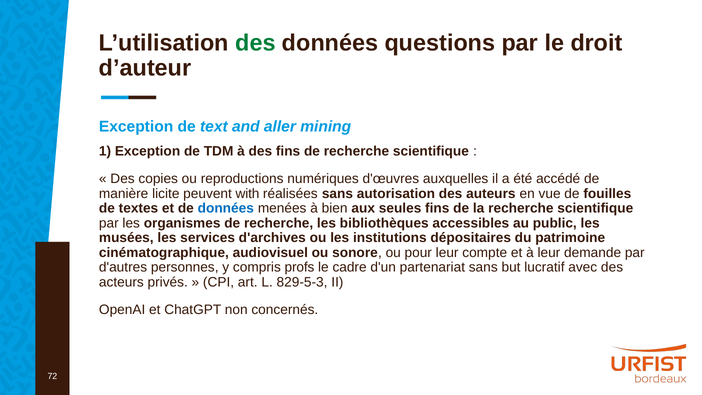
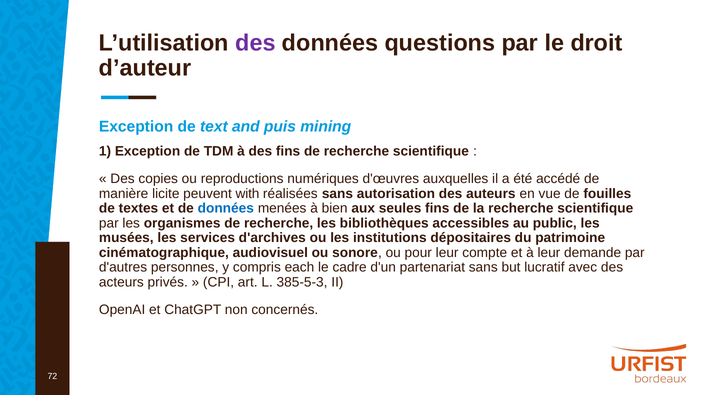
des colour: green -> purple (255, 43)
aller: aller -> puis (280, 127)
profs: profs -> each (299, 267)
829-5-3: 829-5-3 -> 385-5-3 (302, 282)
